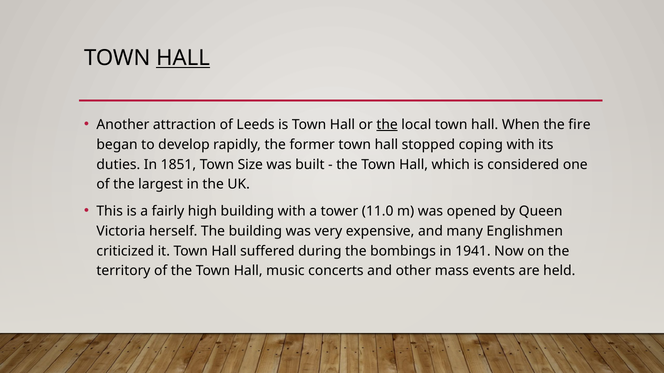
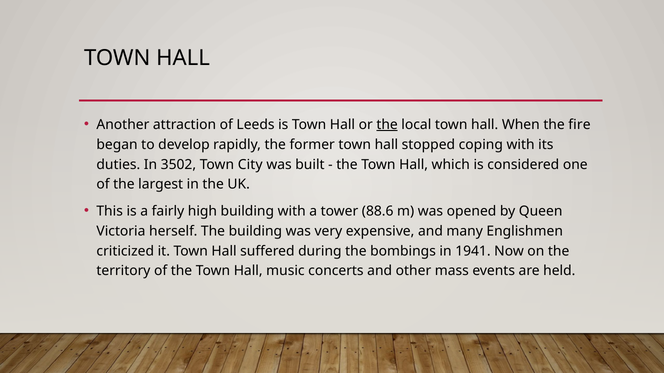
HALL underline: present -> none (183, 58)
1851: 1851 -> 3502 (178, 165)
Size: Size -> City (250, 165)
11.0: 11.0 -> 88.6 (378, 211)
